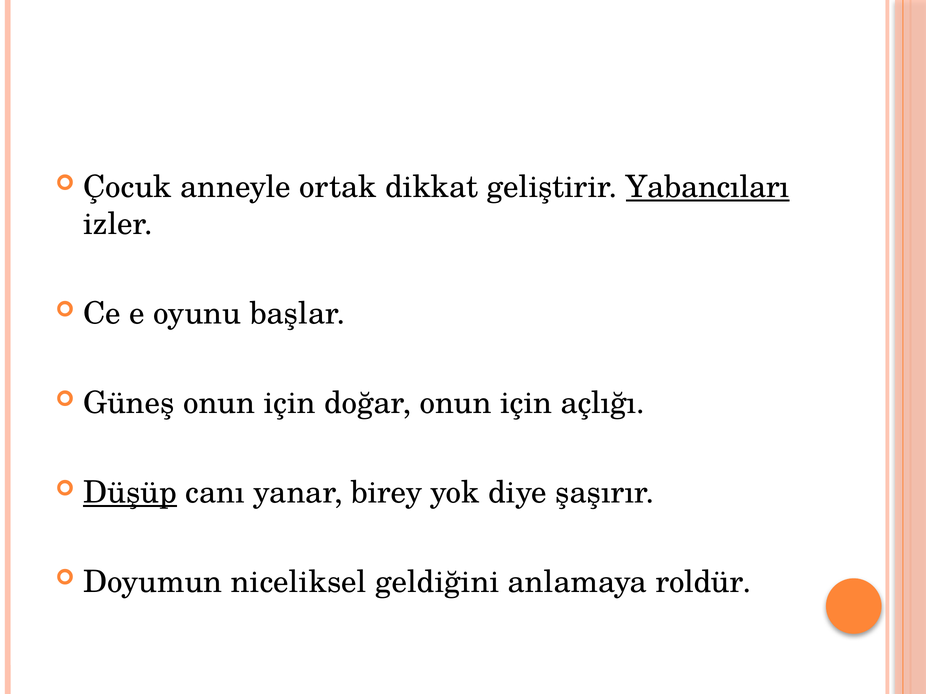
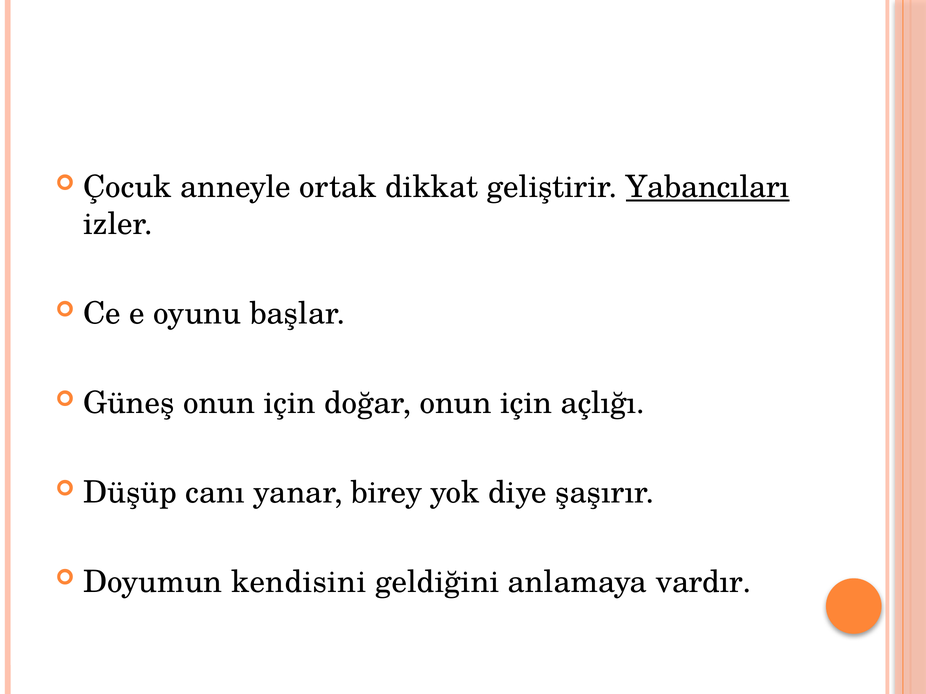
Düşüp underline: present -> none (130, 493)
niceliksel: niceliksel -> kendisini (299, 582)
roldür: roldür -> vardır (704, 582)
